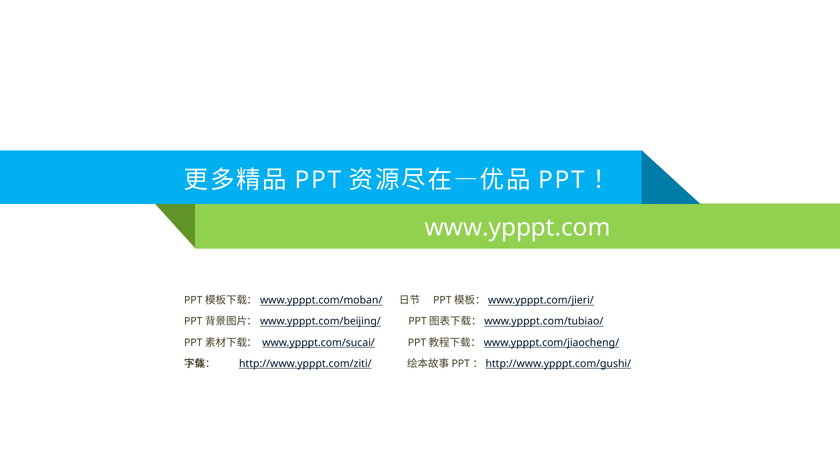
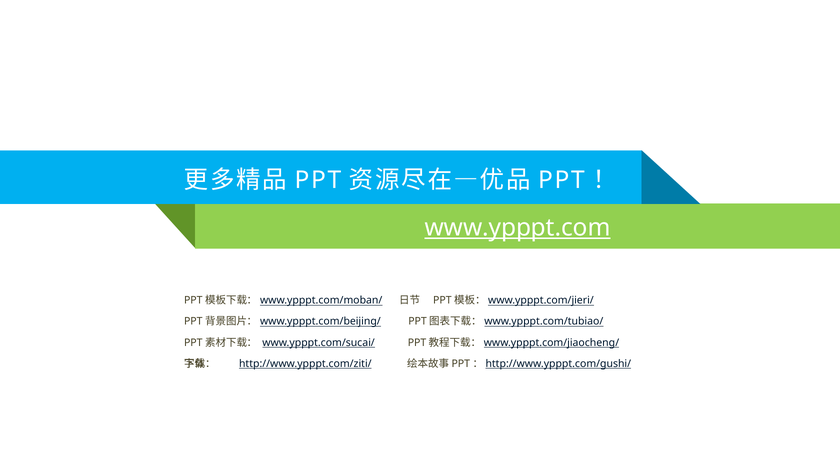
www.ypppt.com underline: none -> present (518, 228)
